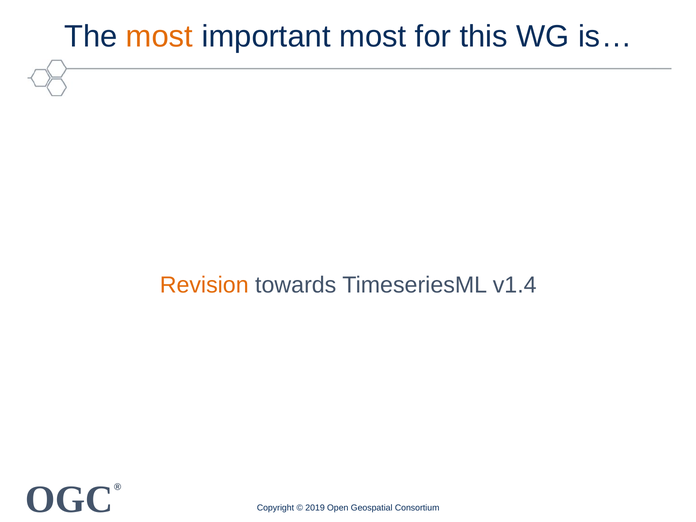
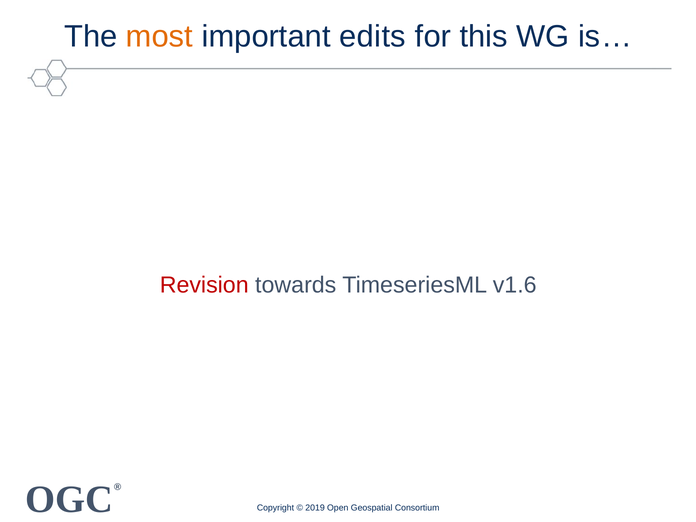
important most: most -> edits (373, 36)
Revision colour: orange -> red (204, 285)
v1.4: v1.4 -> v1.6 (515, 285)
